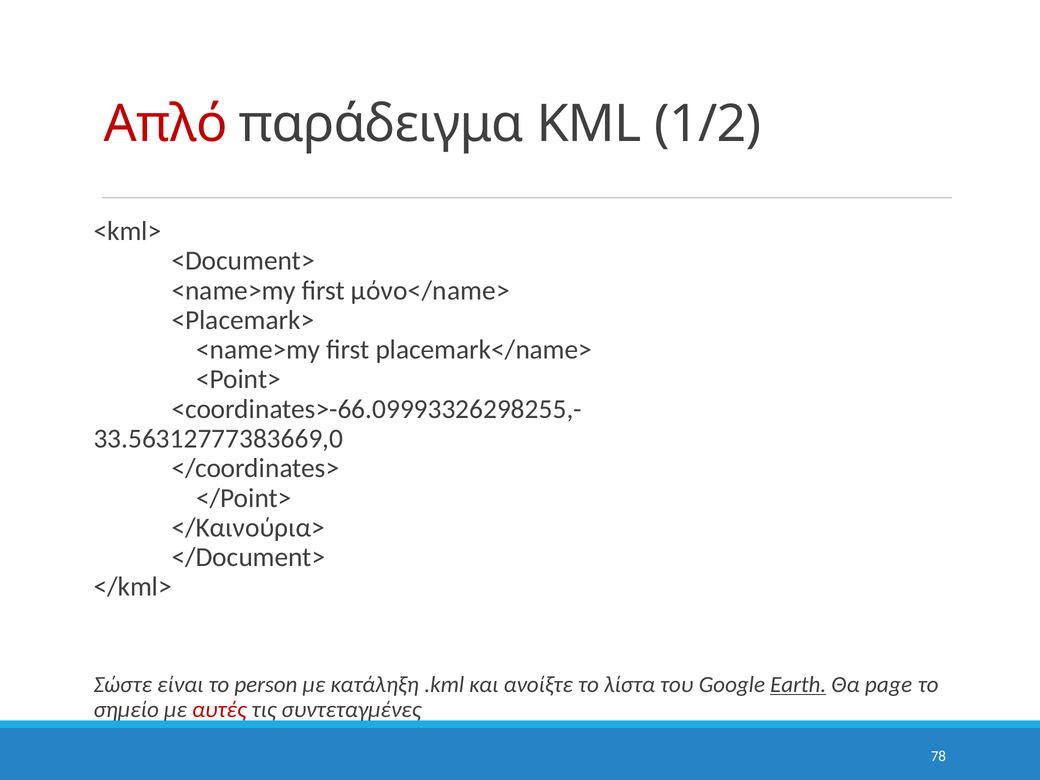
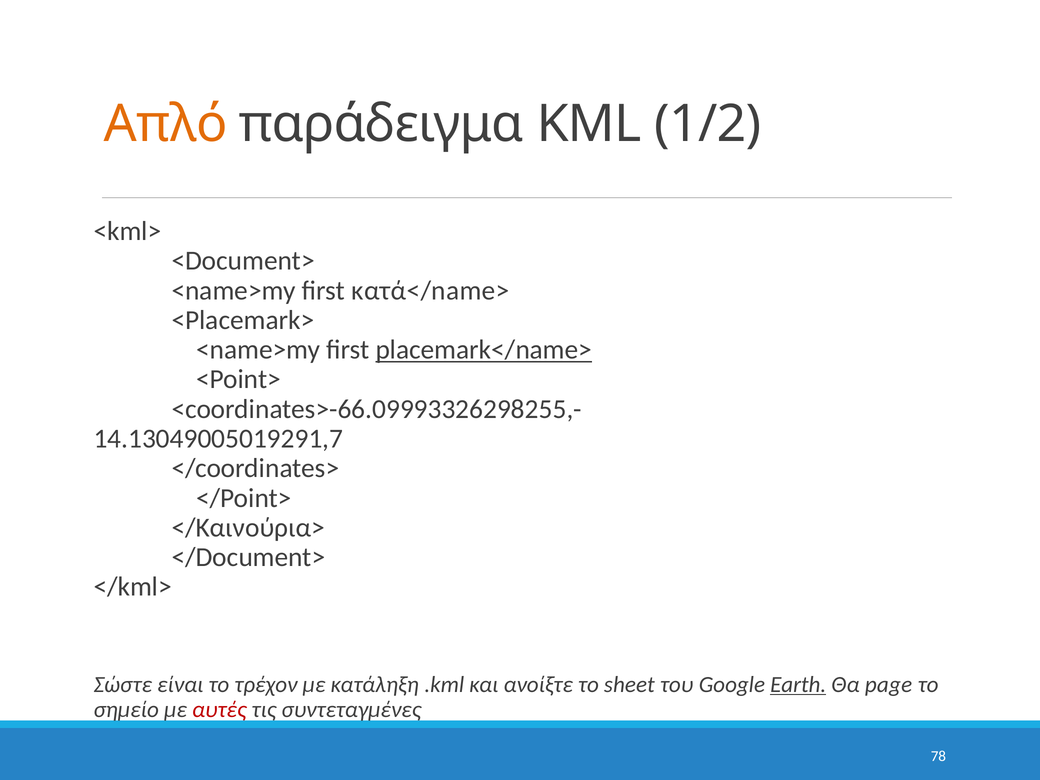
Απλό colour: red -> orange (166, 124)
μόνο</name>: μόνο</name> -> κατά</name> (430, 291)
placemark</name> underline: none -> present (484, 350)
33.56312777383669,0: 33.56312777383669,0 -> 14.13049005019291,7 (218, 439)
person: person -> τρέχον (266, 685)
λίστα: λίστα -> sheet (629, 685)
